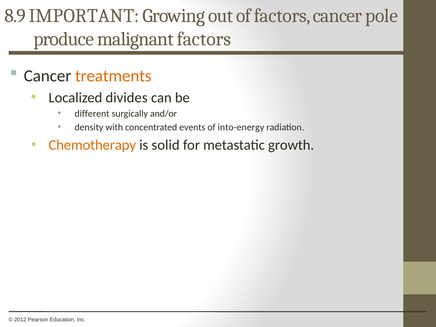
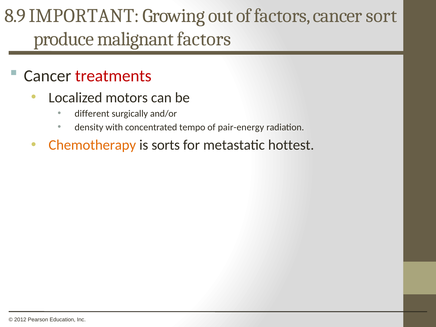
pole: pole -> sort (381, 16)
treatments colour: orange -> red (113, 76)
divides: divides -> motors (127, 98)
events: events -> tempo (192, 127)
into-energy: into-energy -> pair-energy (241, 127)
solid: solid -> sorts (166, 145)
growth: growth -> hottest (291, 145)
